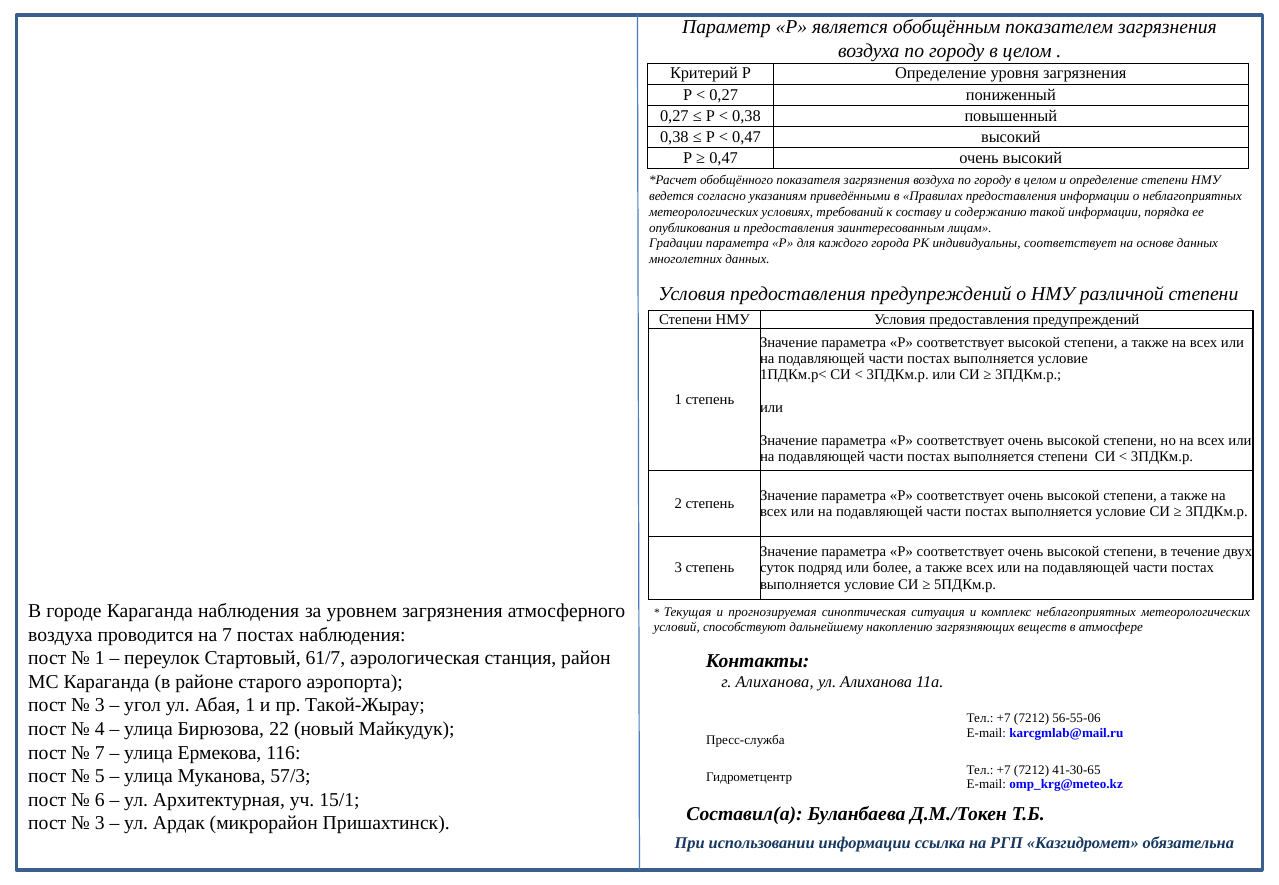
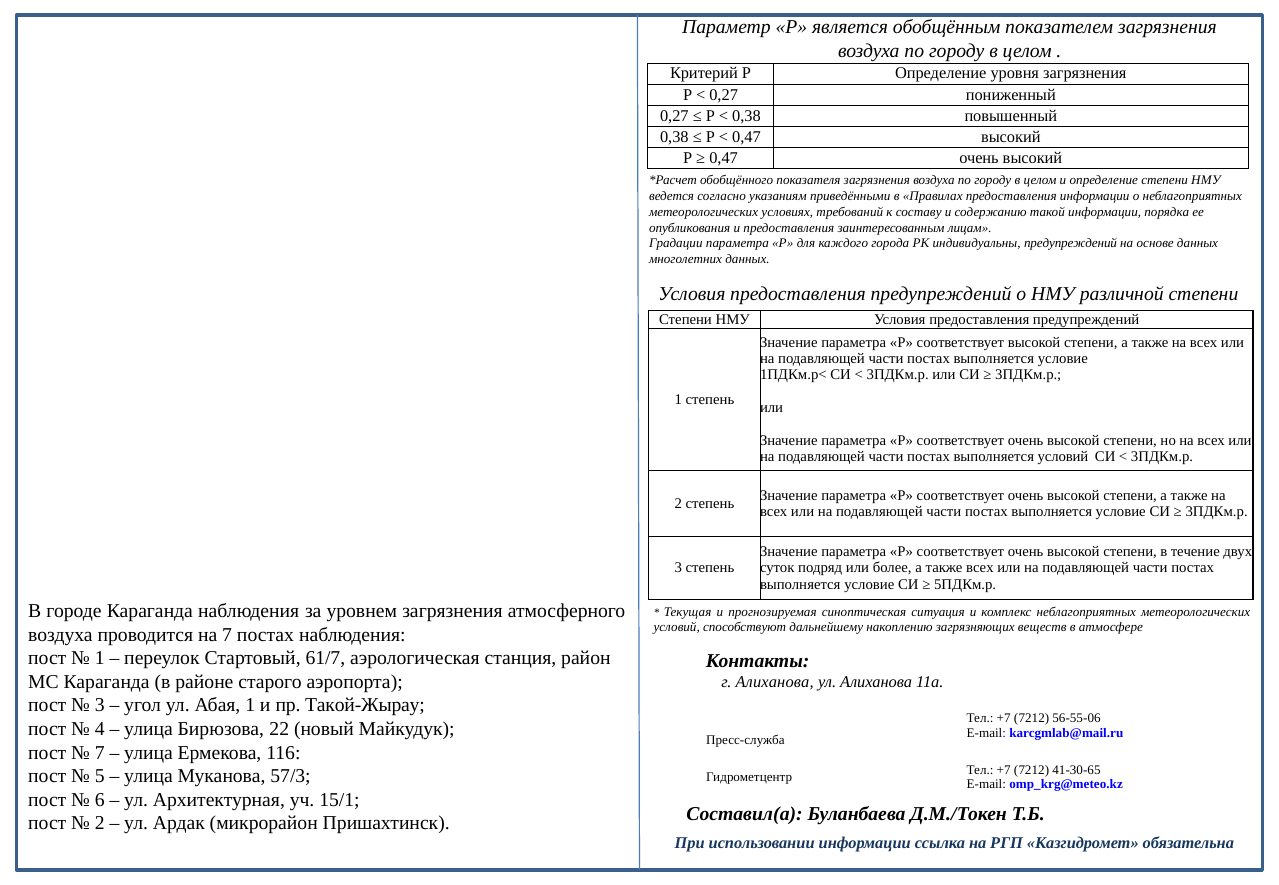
индивидуальны соответствует: соответствует -> предупреждений (1071, 244)
выполняется степени: степени -> условий (1063, 457)
3: 3 -> 2 (100, 824)
